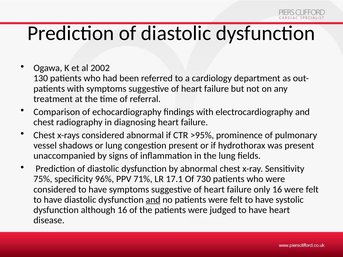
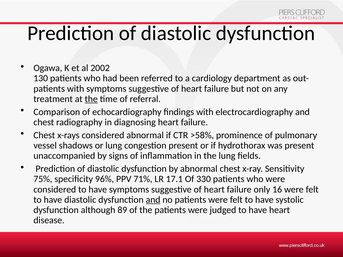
the underline: none -> present (91, 99)
>95%: >95% -> >58% (202, 135)
730: 730 -> 330 (204, 179)
although 16: 16 -> 89 (122, 210)
